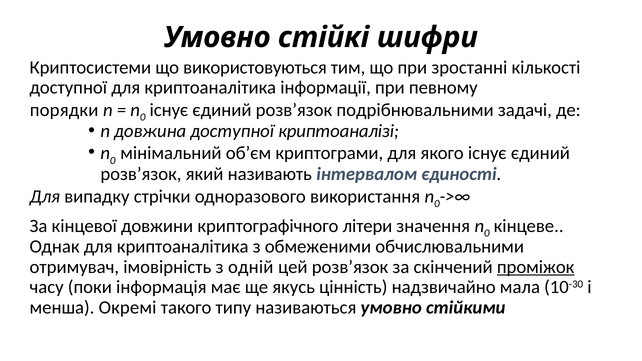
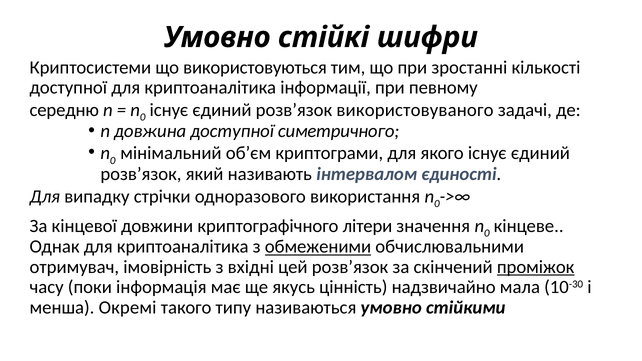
порядки: порядки -> середню (64, 110)
подрібнювальними: подрібнювальними -> використовуваного (415, 110)
криптоаналізі: криптоаналізі -> симетричного (339, 131)
обмеженими underline: none -> present (318, 247)
одній: одній -> вхідні (251, 267)
